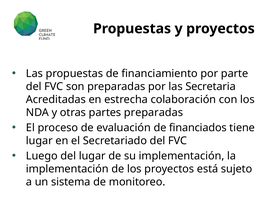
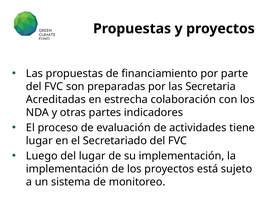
partes preparadas: preparadas -> indicadores (154, 113)
financiados: financiados -> actividades (198, 128)
